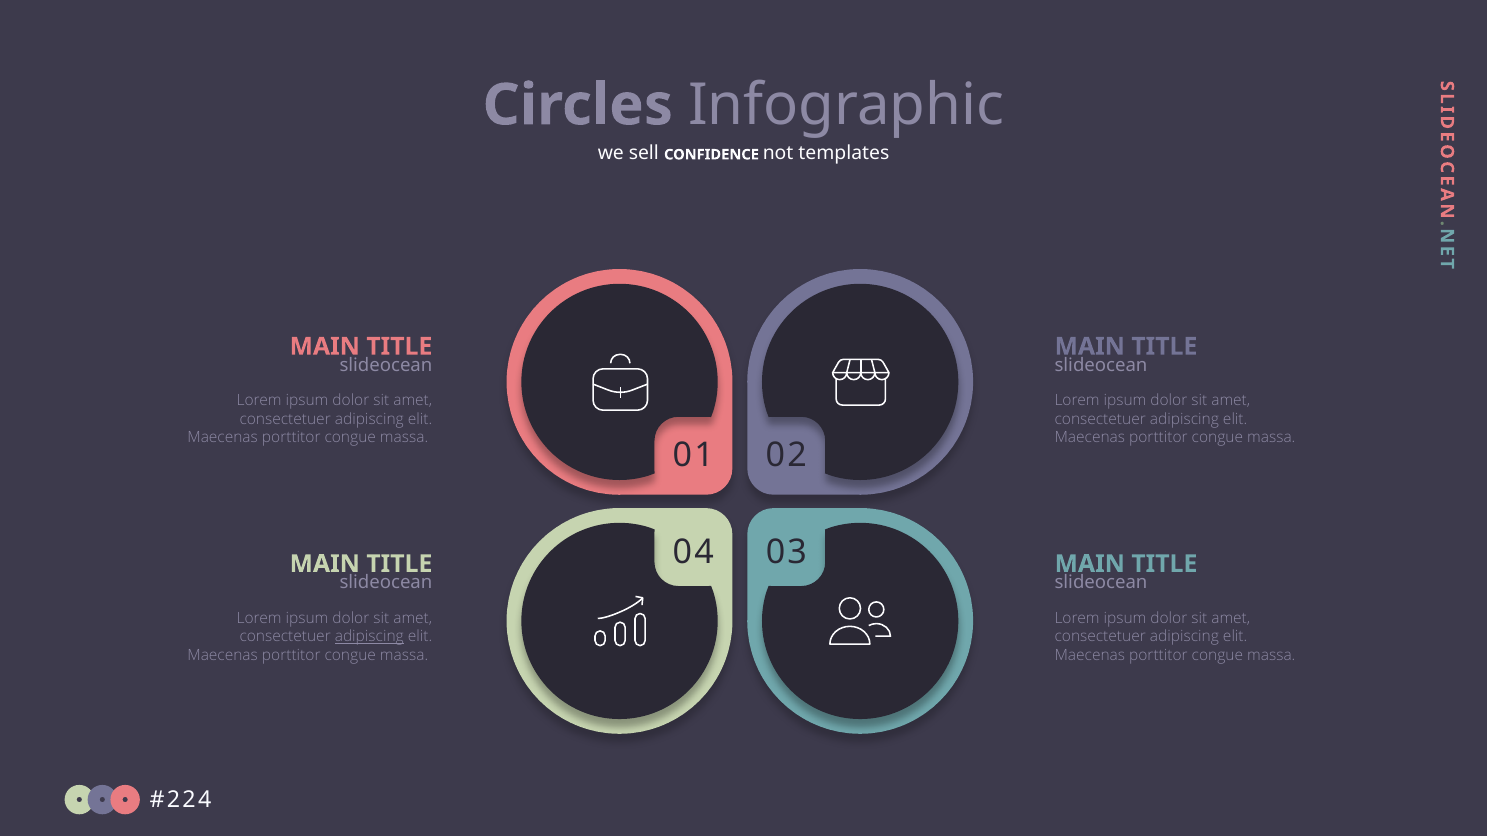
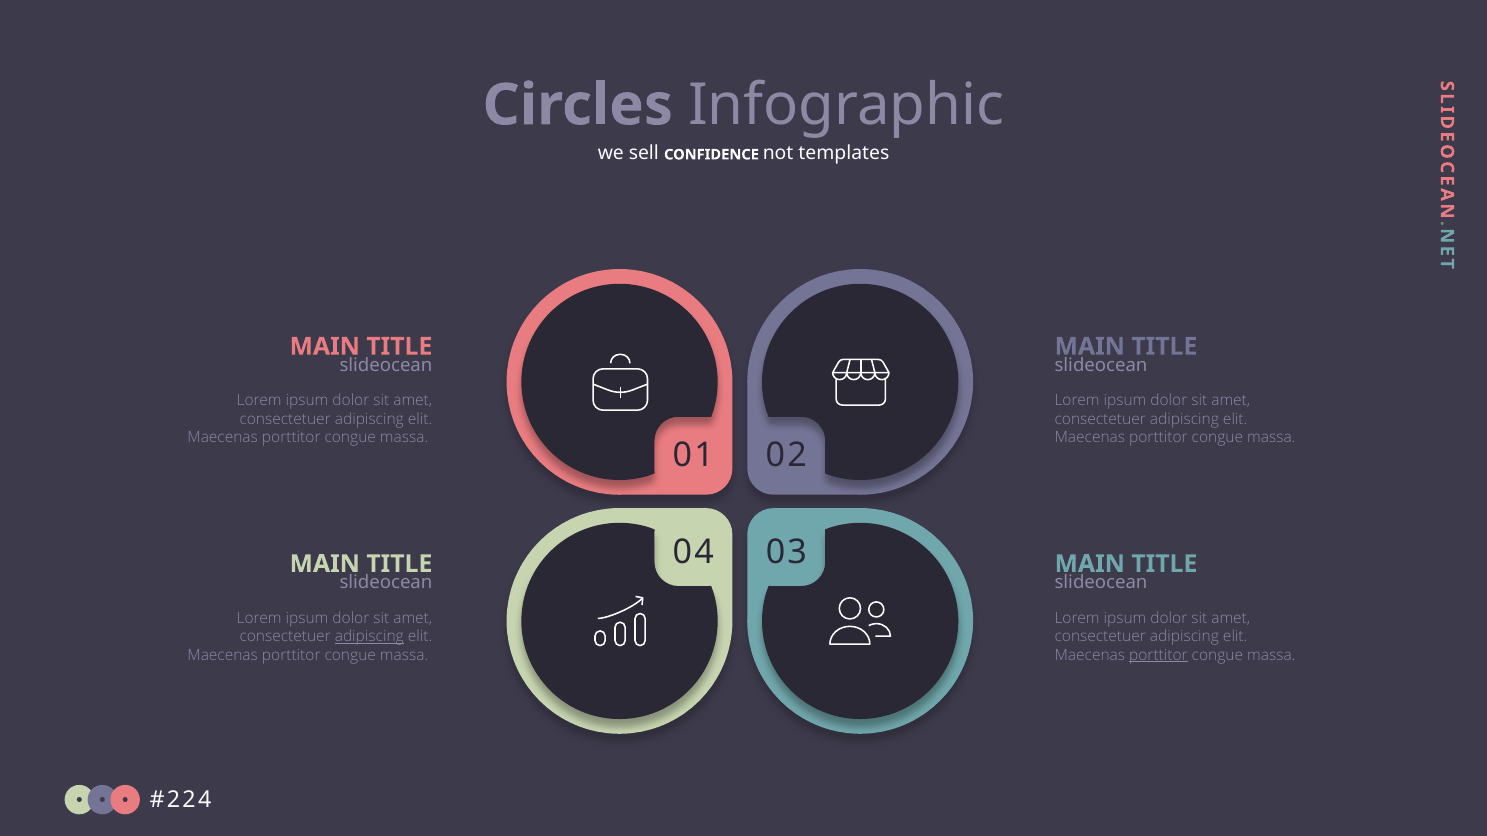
porttitor underline: none -> present (1158, 656)
